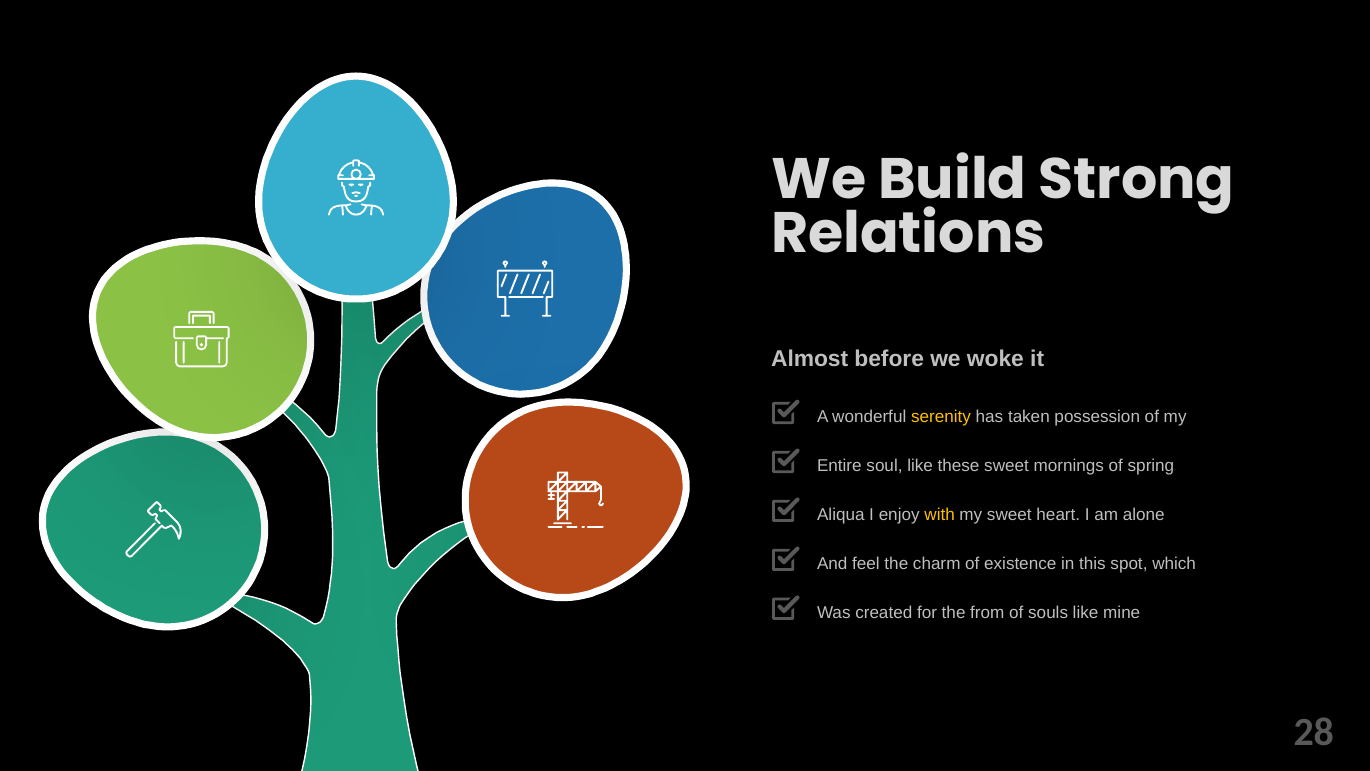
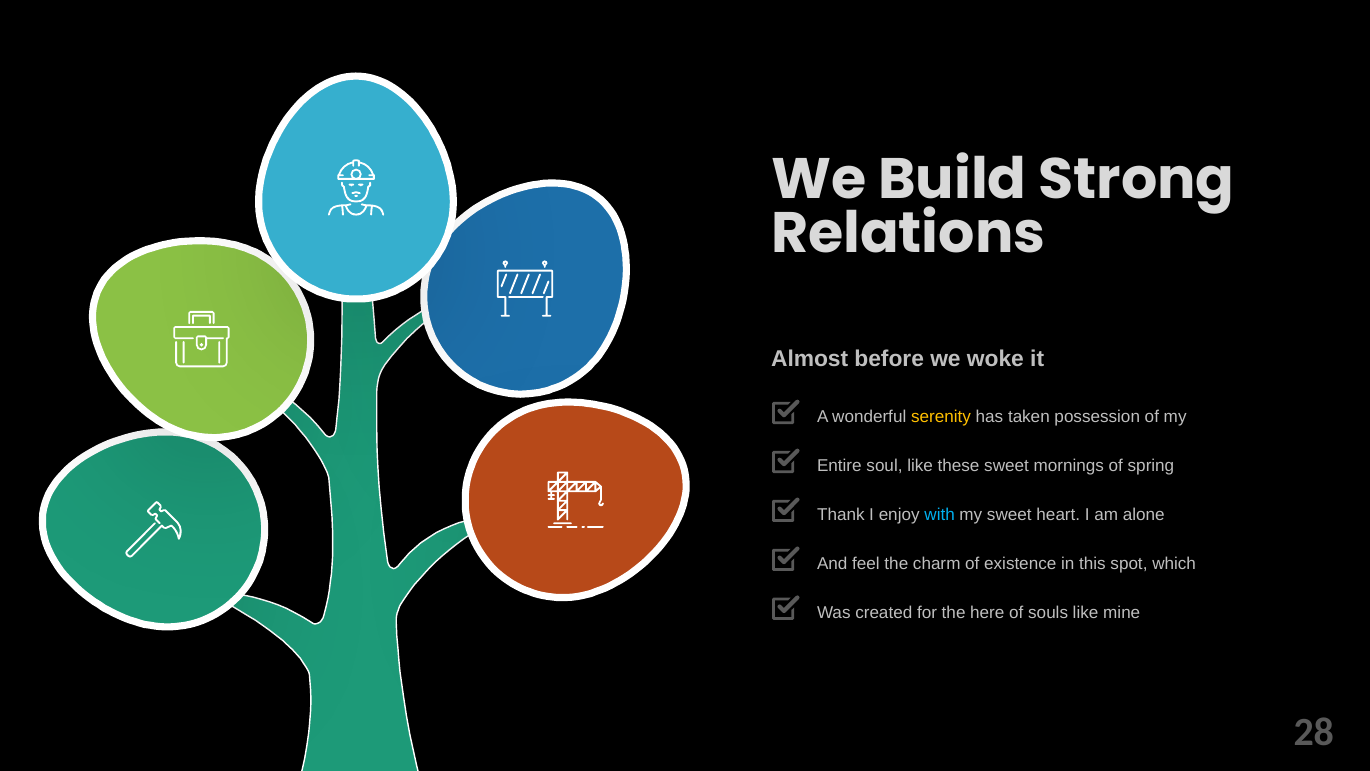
Aliqua: Aliqua -> Thank (841, 515)
with colour: yellow -> light blue (940, 515)
from: from -> here (987, 613)
